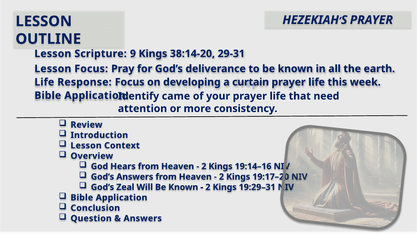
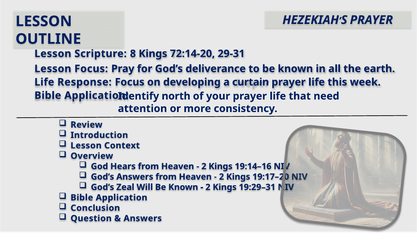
9: 9 -> 8 (133, 54)
38:14-20: 38:14-20 -> 72:14-20 (192, 54)
came: came -> north (176, 96)
